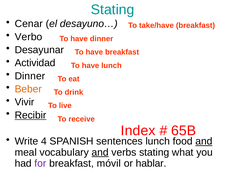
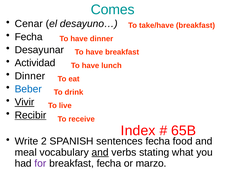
Stating: Stating -> Comes (113, 10)
Verbo: Verbo -> Fecha (29, 37)
Beber colour: orange -> blue (28, 89)
Vivir underline: none -> present (25, 102)
4: 4 -> 2 (44, 141)
sentences lunch: lunch -> fecha (158, 141)
and underline: present -> none (204, 141)
breakfast móvil: móvil -> fecha (109, 163)
hablar: hablar -> marzo (151, 163)
